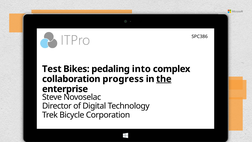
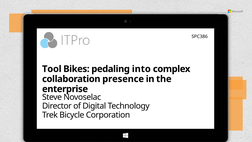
Test: Test -> Tool (52, 69)
progress: progress -> presence (123, 79)
the underline: present -> none (164, 79)
